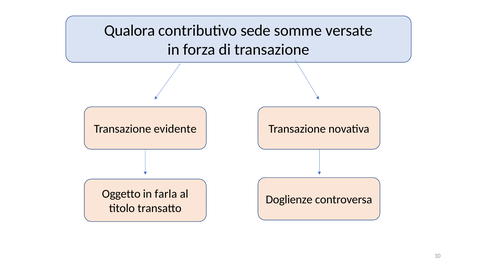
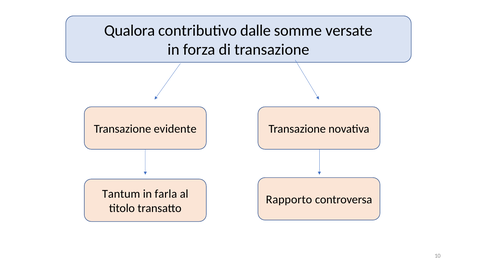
sede: sede -> dalle (256, 31)
Oggetto: Oggetto -> Tantum (121, 194)
Doglienze: Doglienze -> Rapporto (289, 200)
